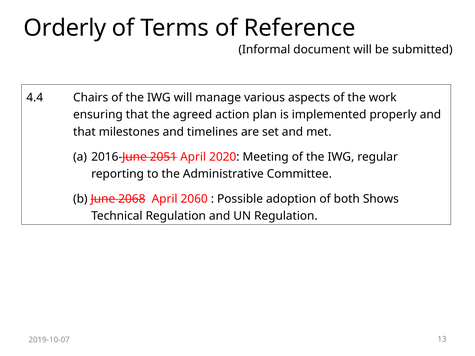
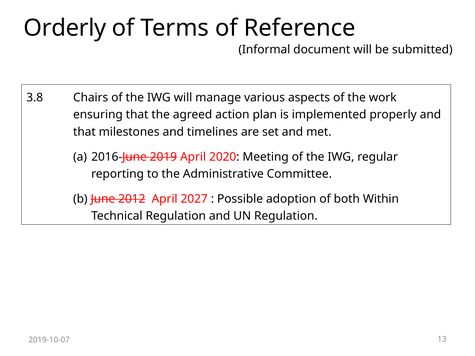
4.4: 4.4 -> 3.8 (35, 98)
2051: 2051 -> 2019 (163, 157)
2068: 2068 -> 2012 (132, 199)
2060: 2060 -> 2027 (194, 199)
Shows: Shows -> Within (381, 199)
